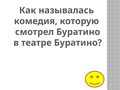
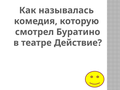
театре Буратино: Буратино -> Действие (78, 43)
